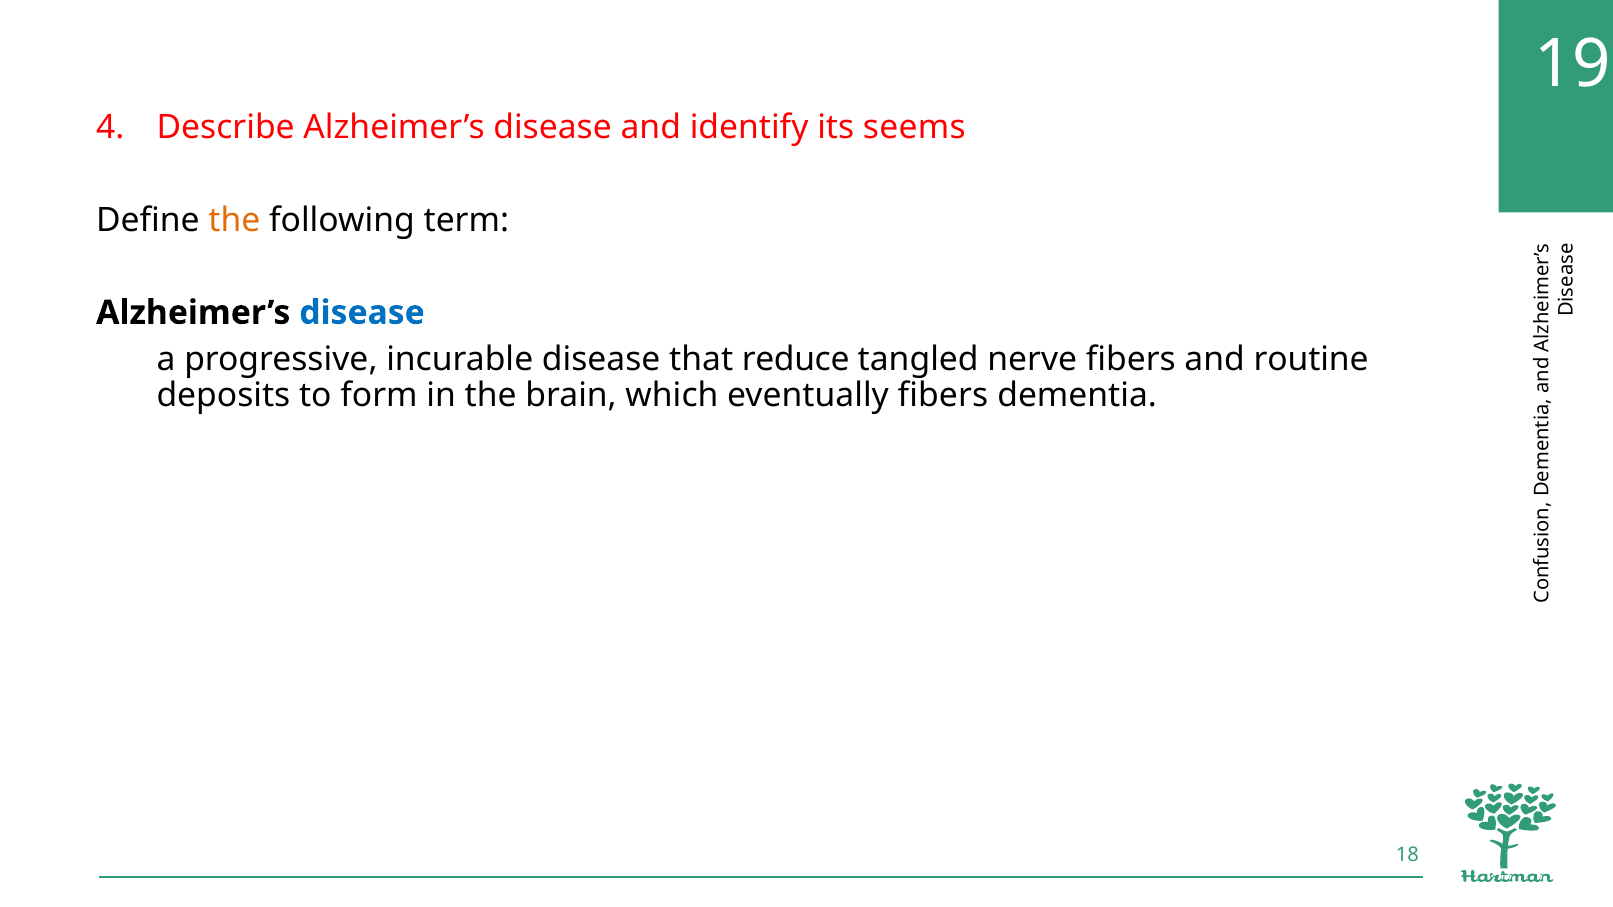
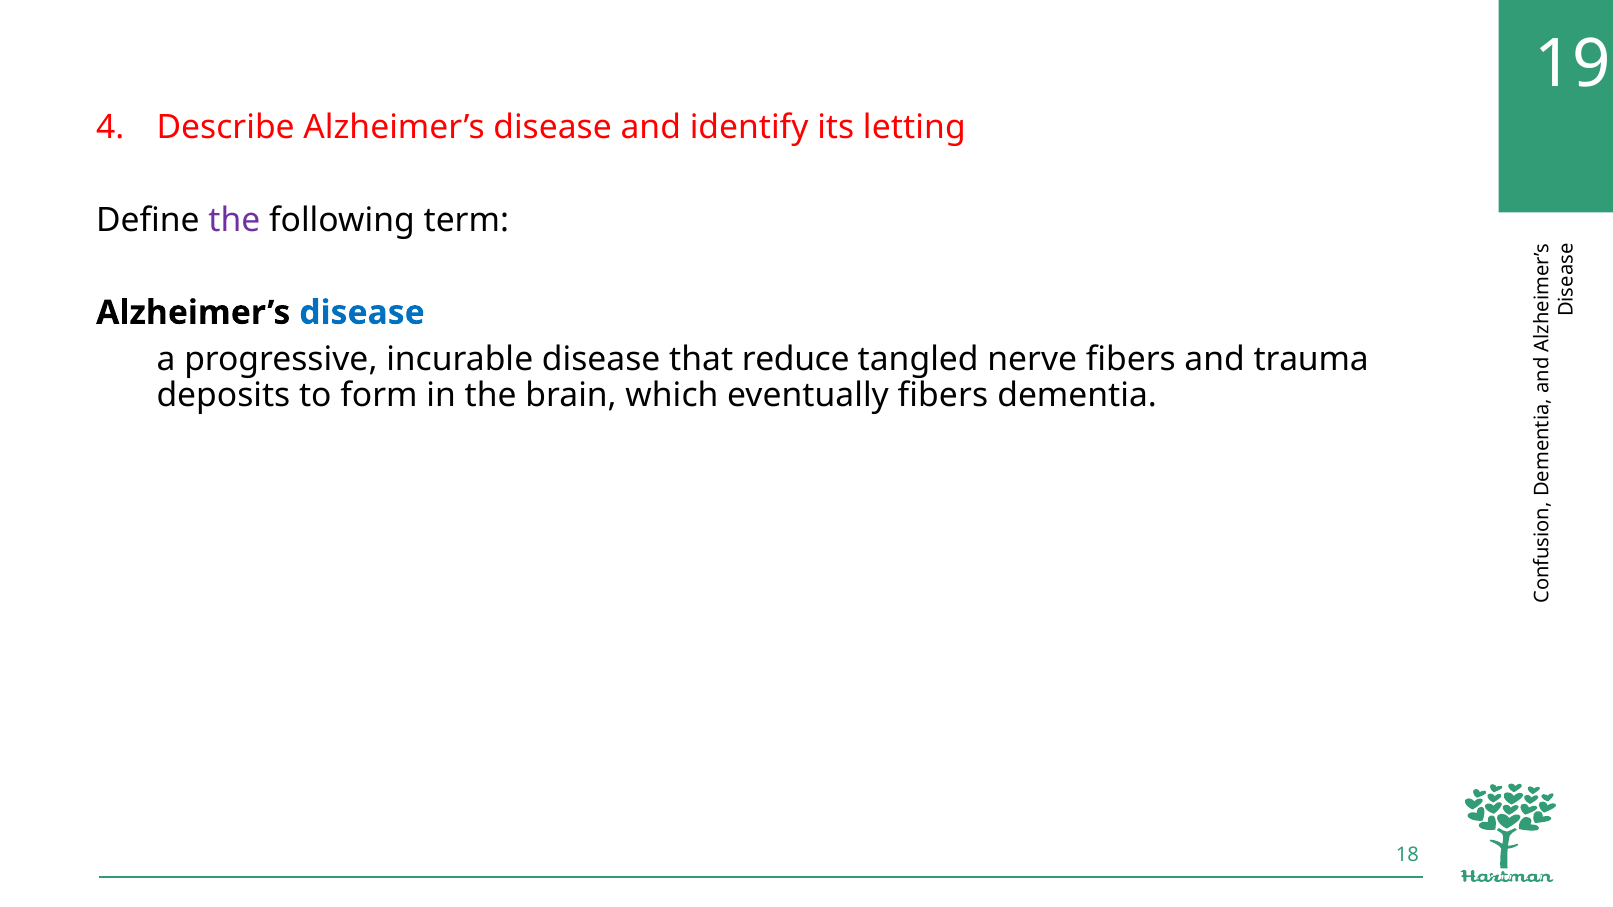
seems: seems -> letting (914, 127)
the colour: orange -> purple (234, 220)
routine: routine -> trauma (1311, 359)
